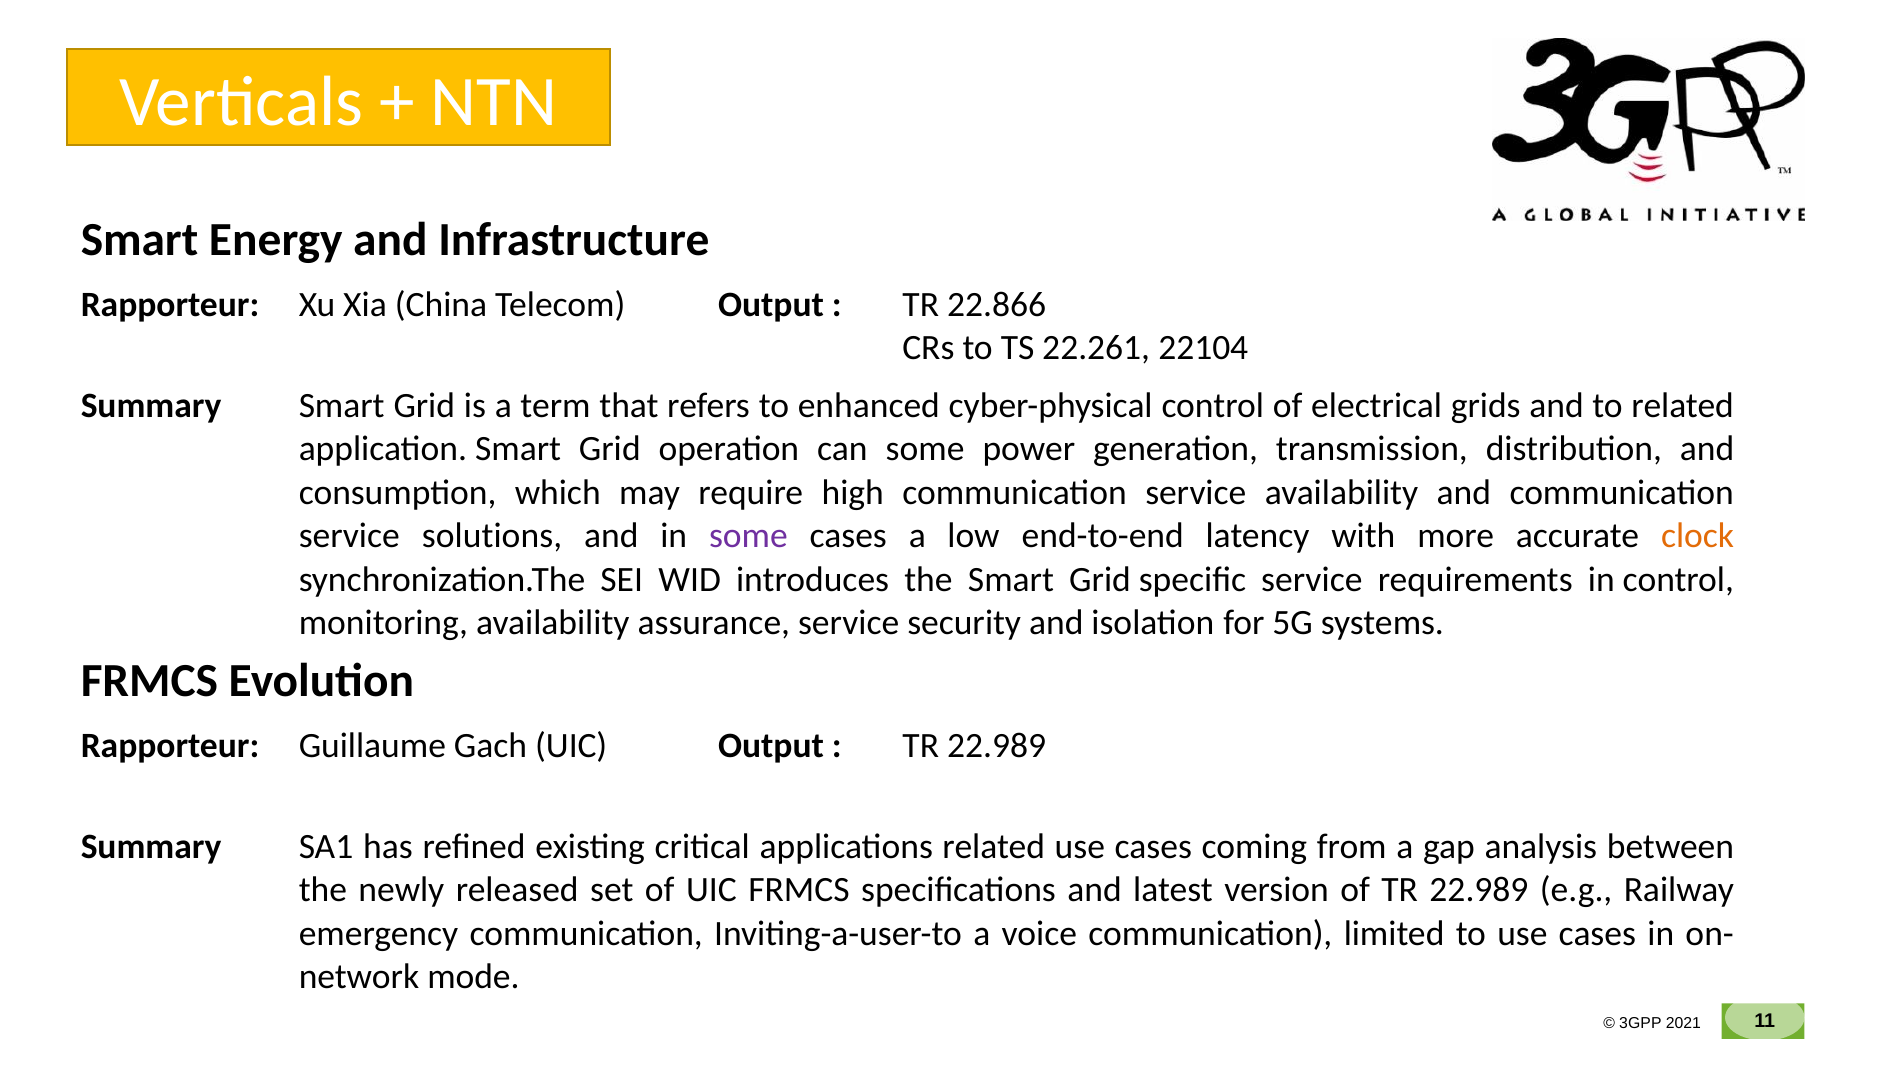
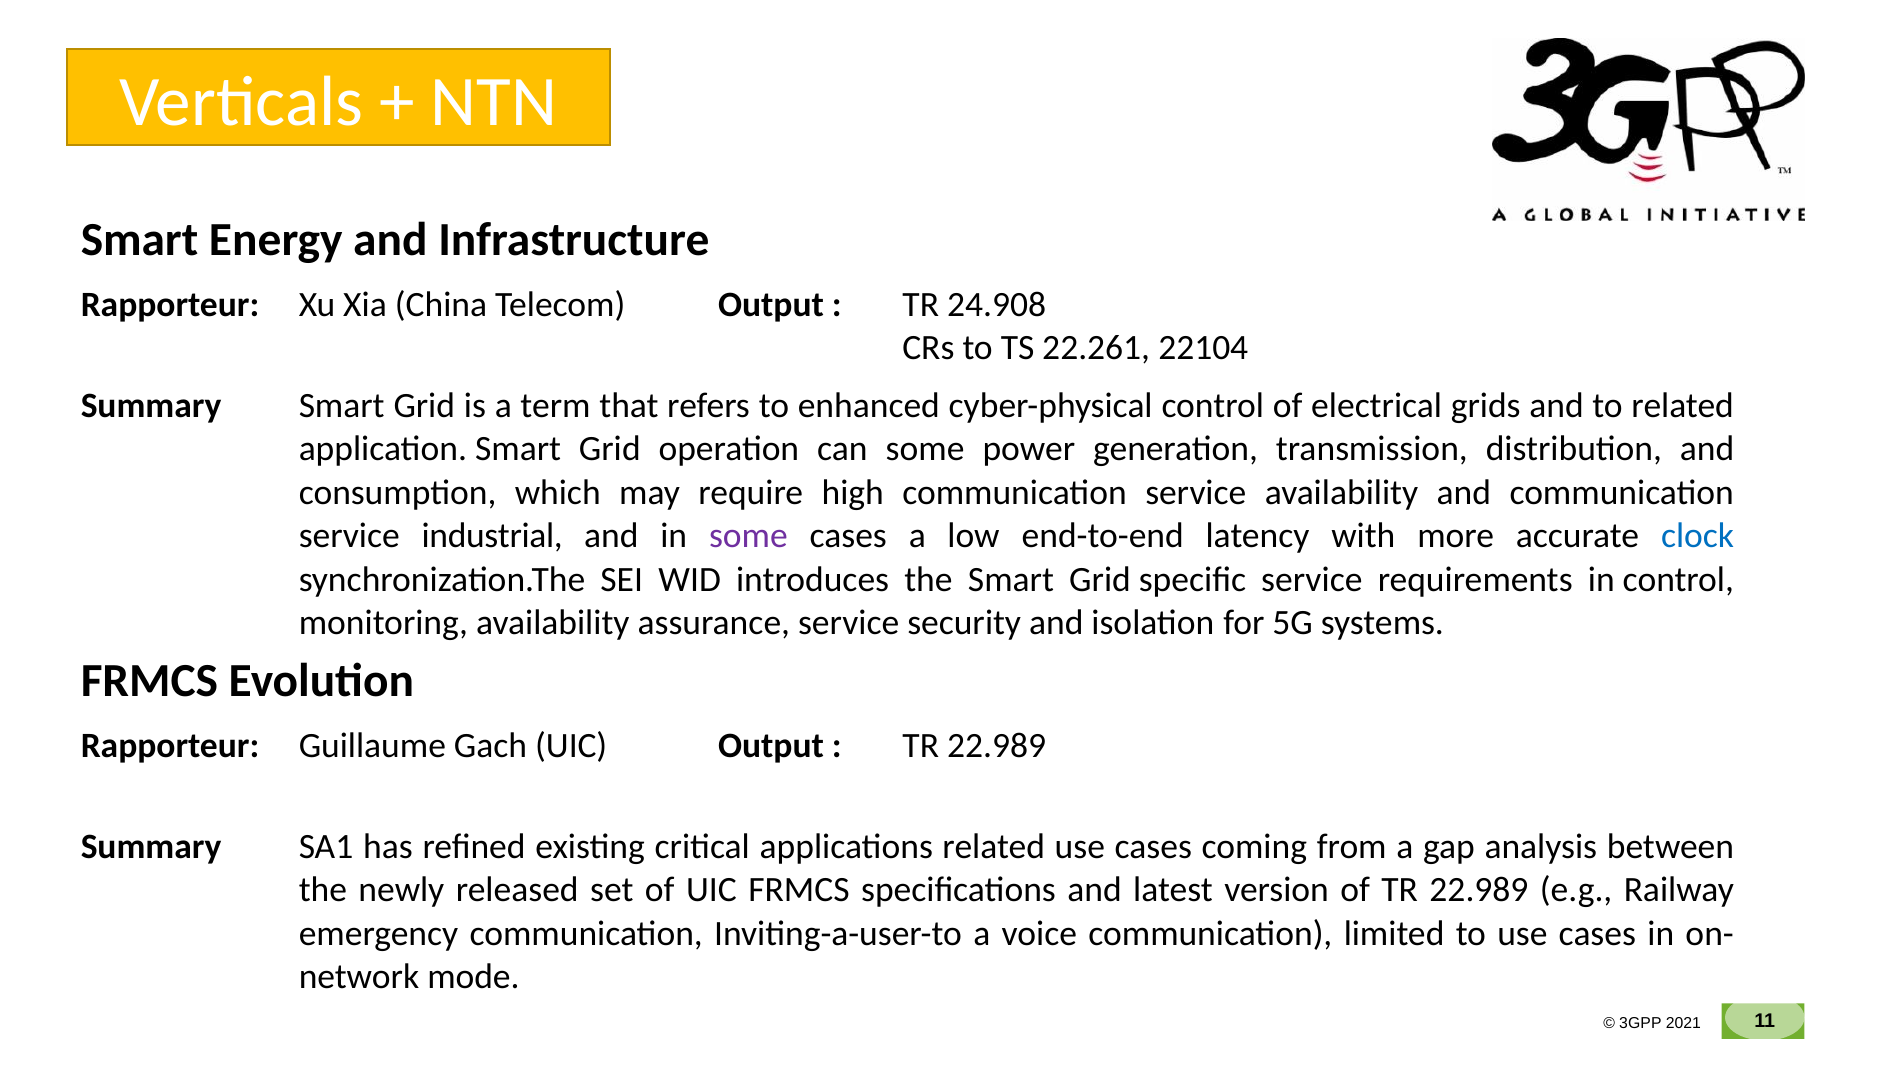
22.866: 22.866 -> 24.908 (997, 305)
solutions: solutions -> industrial (492, 536)
clock colour: orange -> blue (1698, 536)
